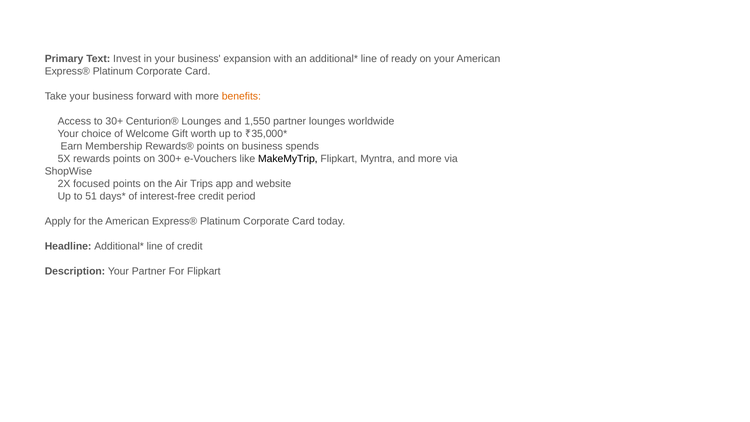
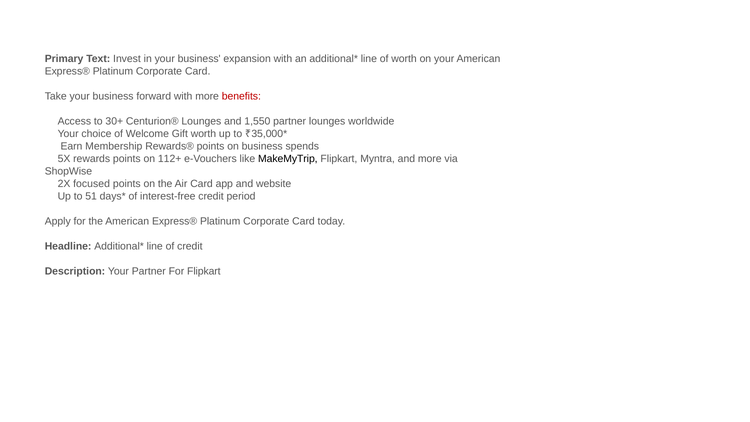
of ready: ready -> worth (404, 59)
benefits colour: orange -> red (241, 96)
300+: 300+ -> 112+ (170, 159)
Air Trips: Trips -> Card (201, 184)
